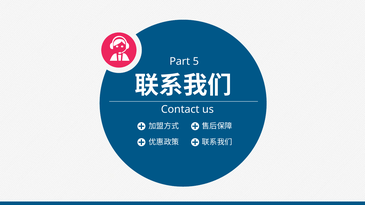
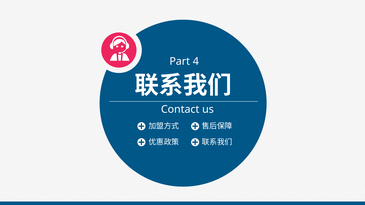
5: 5 -> 4 (196, 61)
